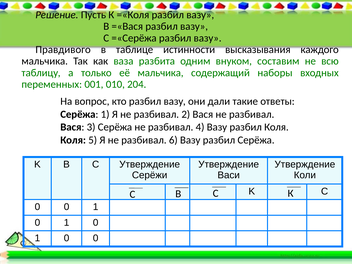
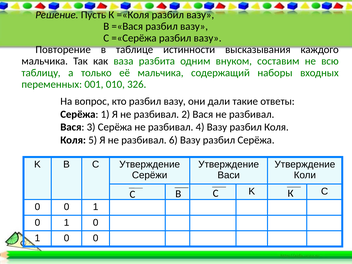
Правдивого: Правдивого -> Повторение (63, 50)
204: 204 -> 326 (137, 84)
